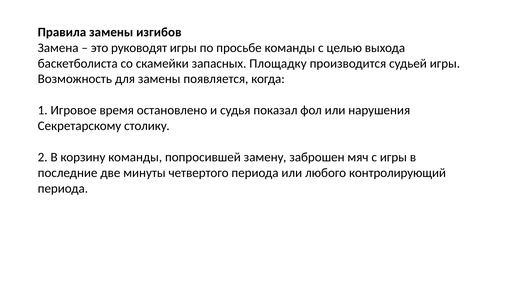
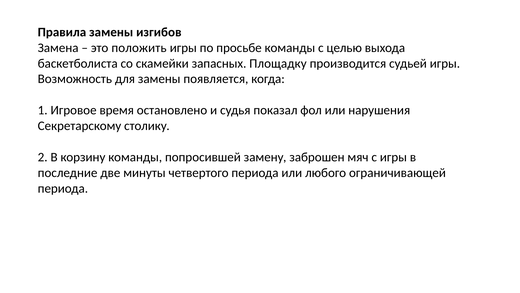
руководят: руководят -> положить (139, 48)
контролирующий: контролирующий -> ограничивающей (397, 172)
